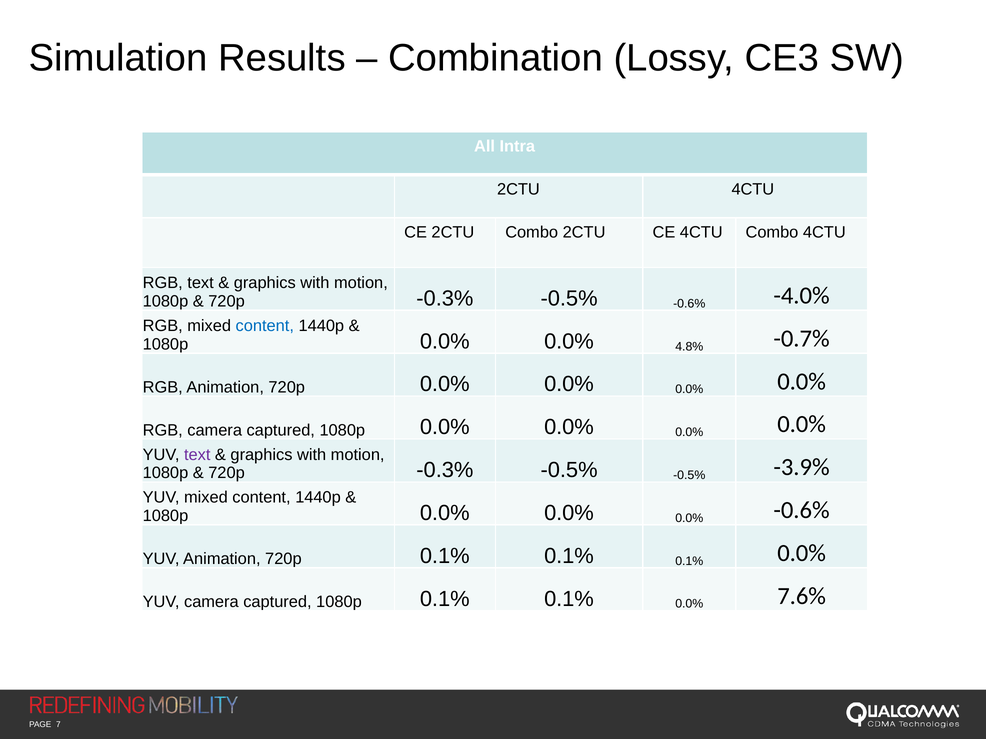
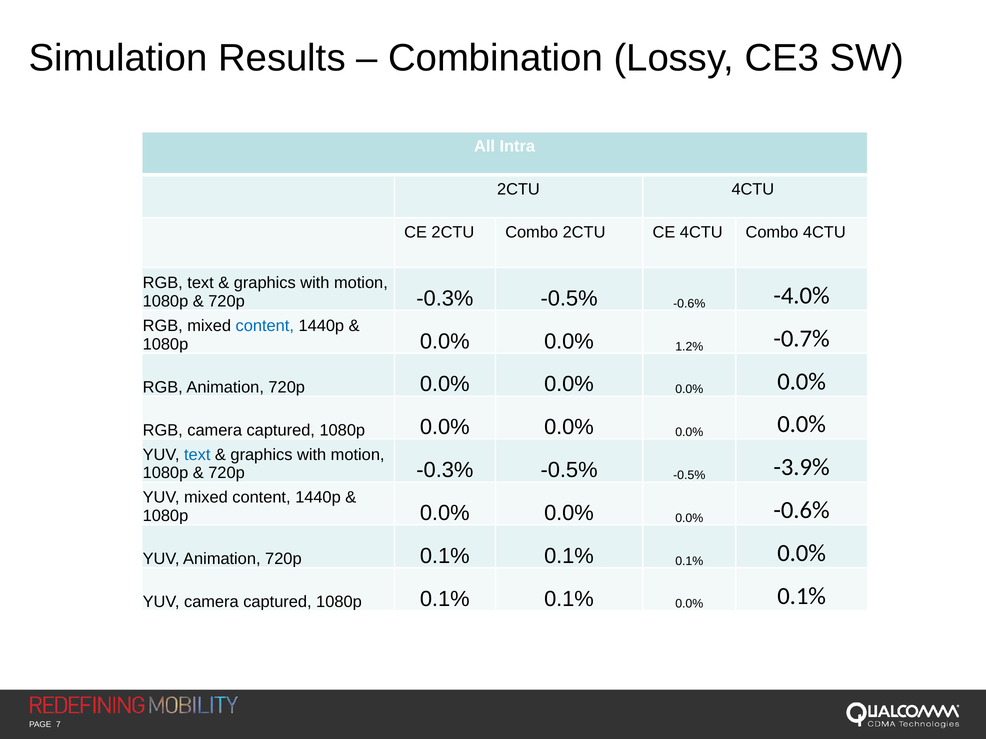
4.8%: 4.8% -> 1.2% (689, 347)
text colour: purple -> blue (197, 455)
0.0% 7.6%: 7.6% -> 0.1% (802, 596)
